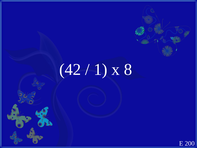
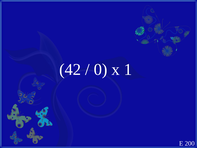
1: 1 -> 0 (101, 69)
8: 8 -> 1 (128, 69)
